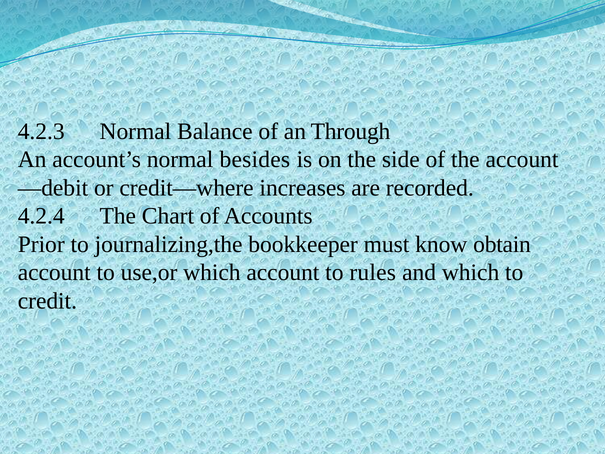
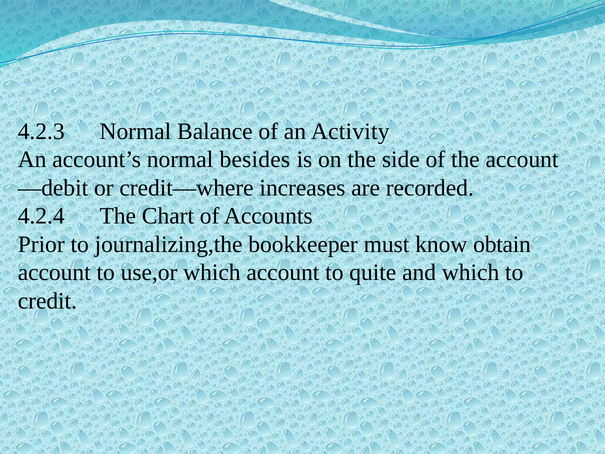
Through: Through -> Activity (350, 131)
rules: rules -> quite (373, 272)
